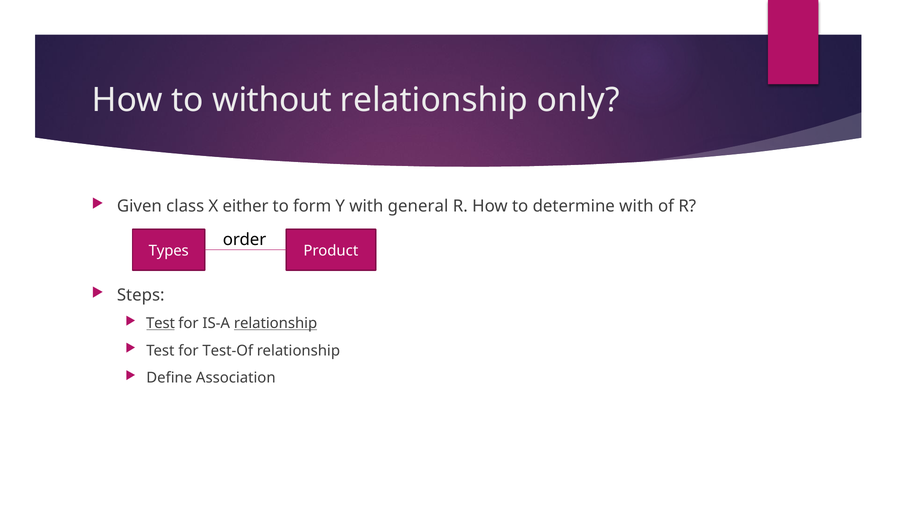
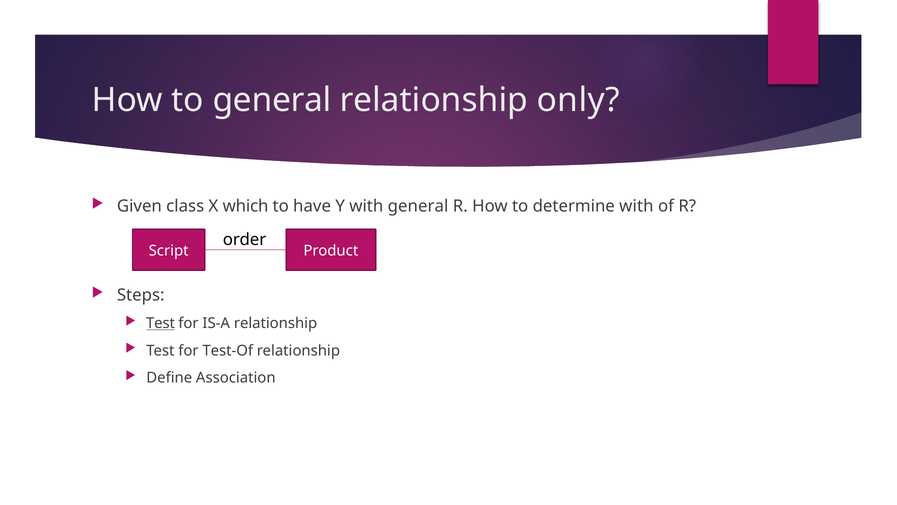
to without: without -> general (272, 100)
either: either -> which (246, 206)
form: form -> have (312, 206)
Types: Types -> Script (169, 251)
relationship underline: present -> none (276, 323)
